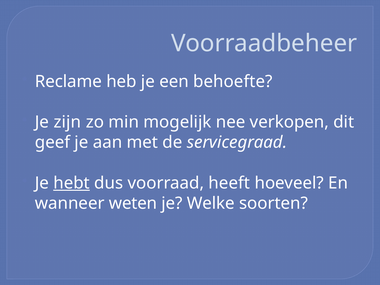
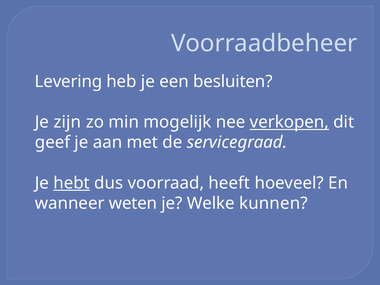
Reclame: Reclame -> Levering (68, 82)
behoefte: behoefte -> besluiten (233, 82)
verkopen underline: none -> present (289, 122)
soorten: soorten -> kunnen (273, 203)
